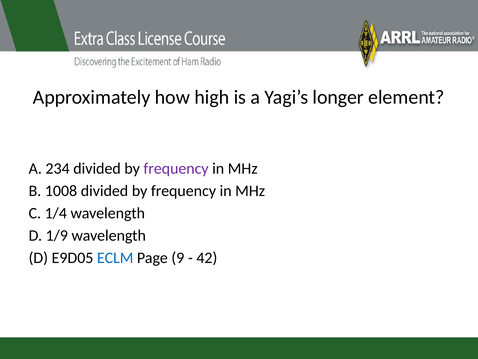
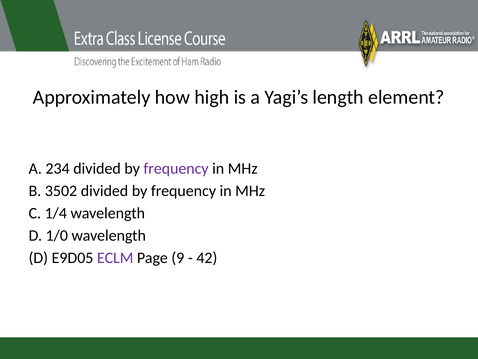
longer: longer -> length (338, 97)
1008: 1008 -> 3502 (61, 191)
1/9: 1/9 -> 1/0 (57, 235)
ECLM colour: blue -> purple (115, 258)
